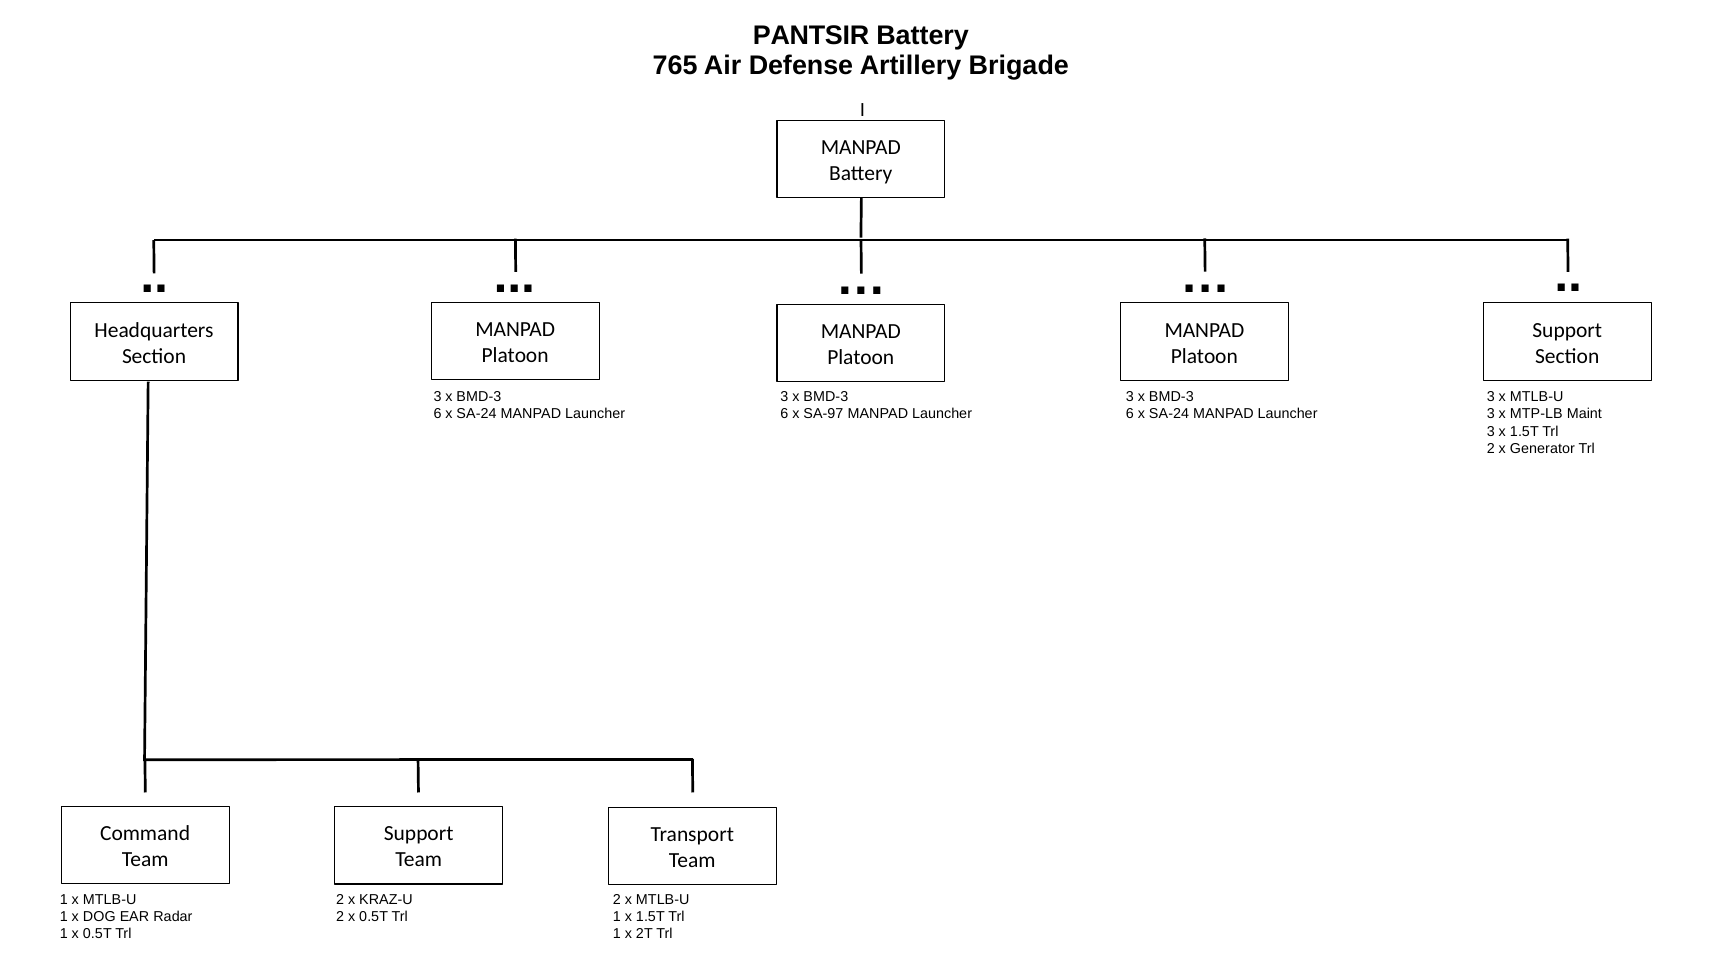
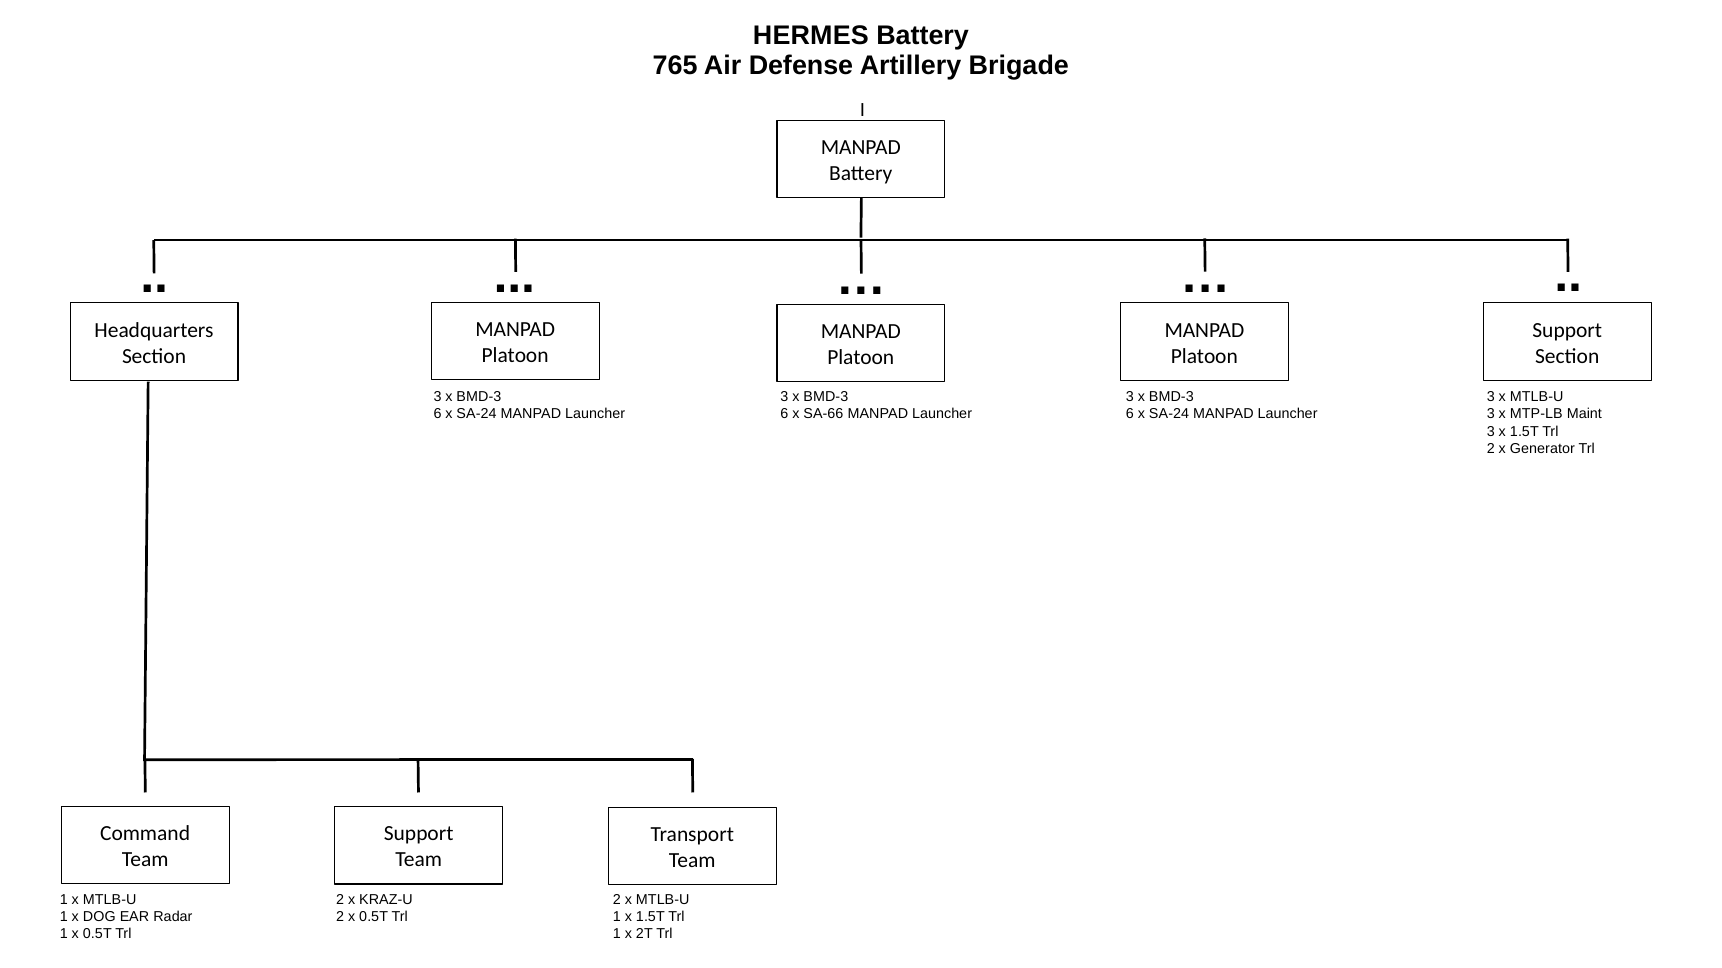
PANTSIR: PANTSIR -> HERMES (811, 36)
SA-97: SA-97 -> SA-66 (823, 414)
